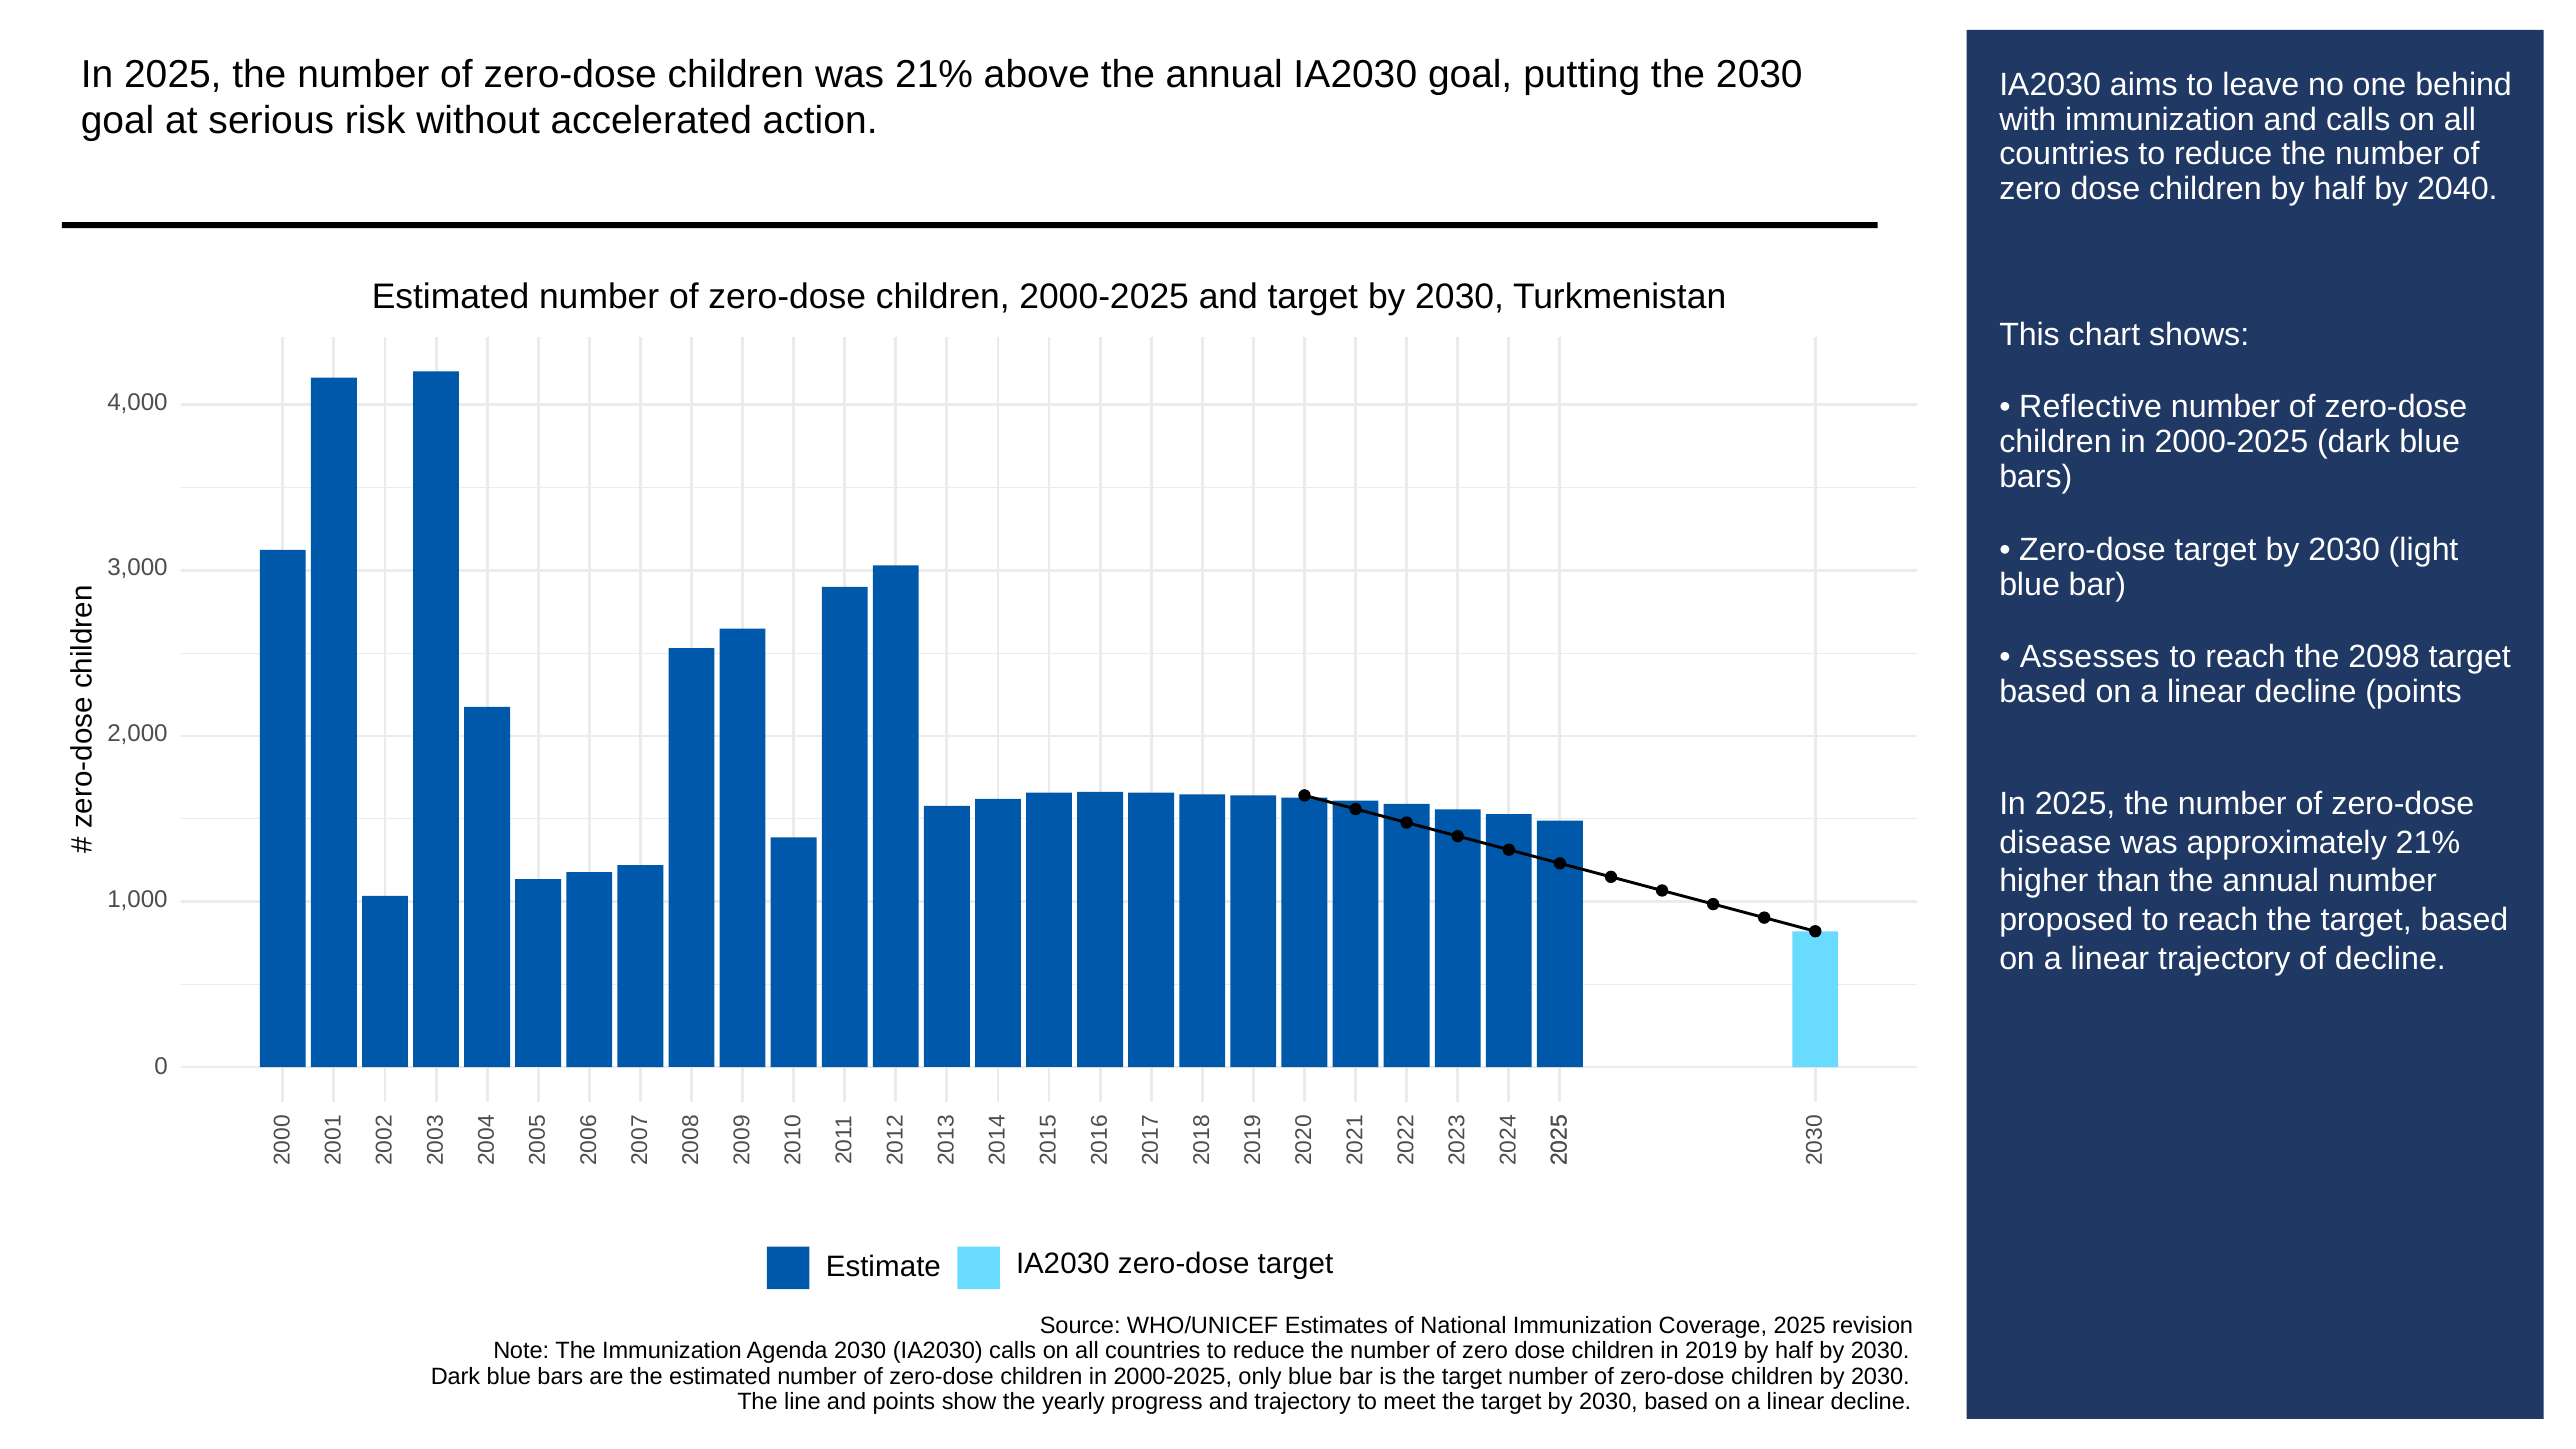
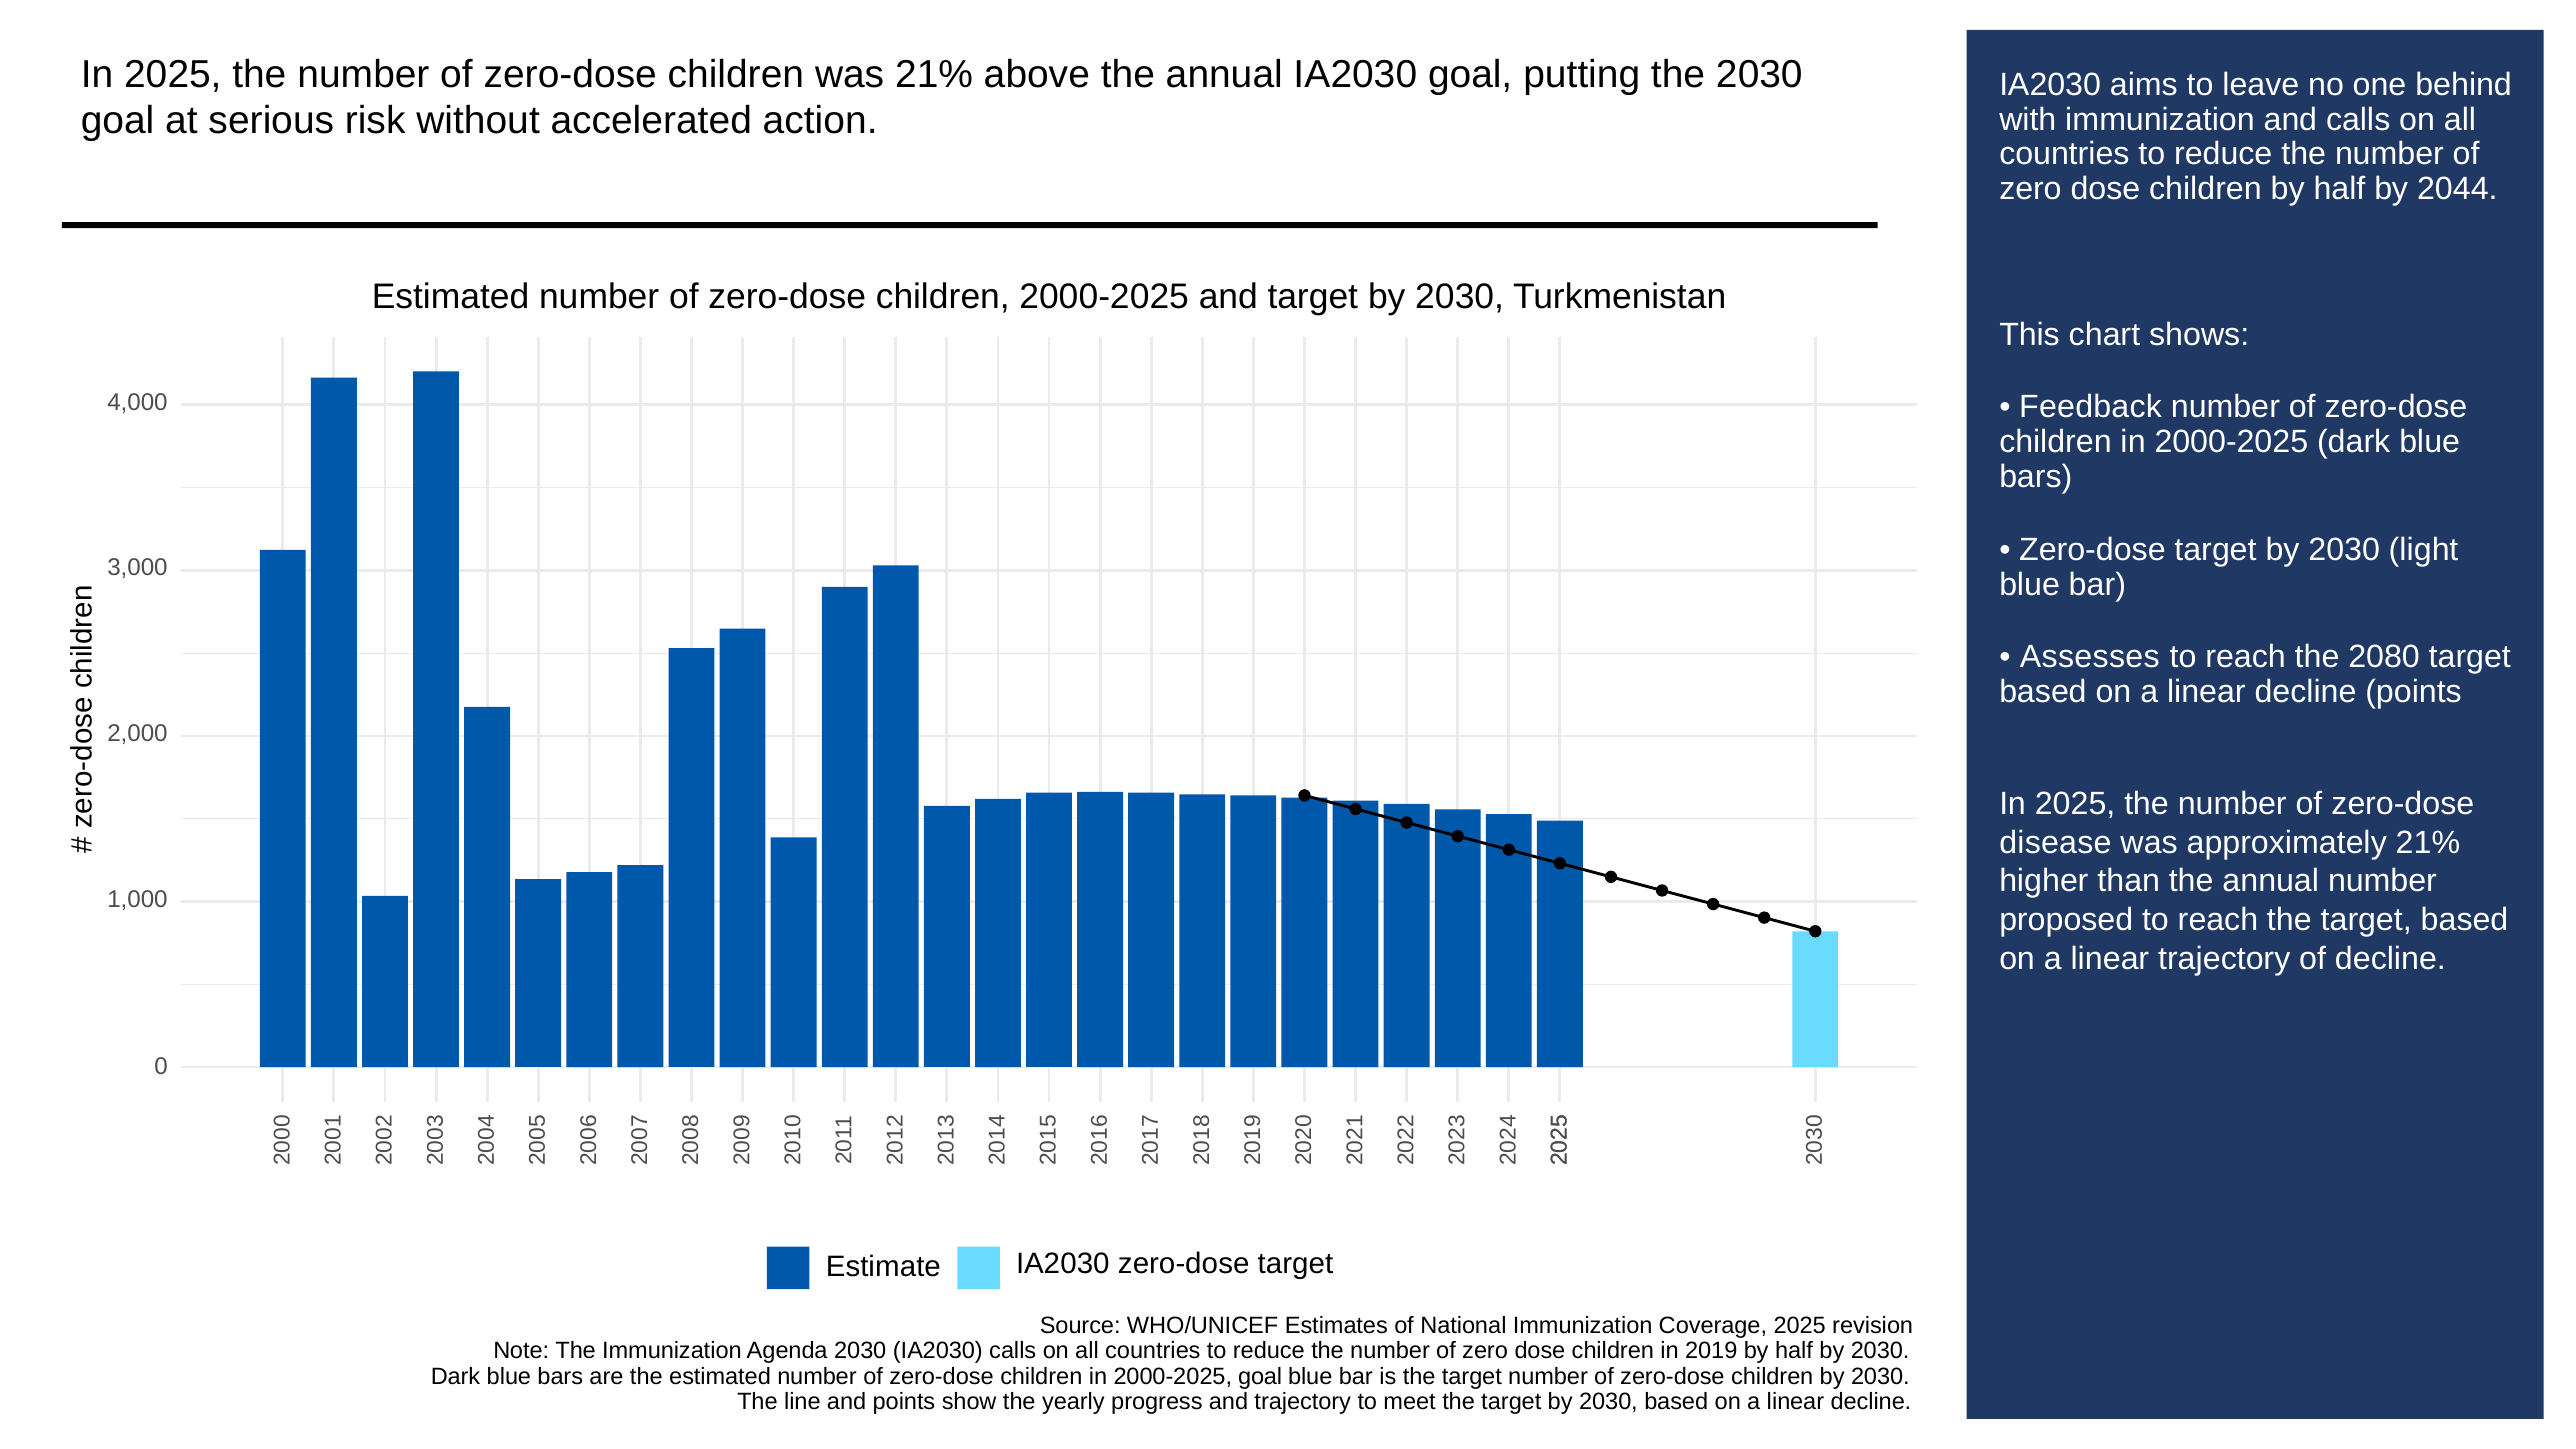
2040: 2040 -> 2044 (2457, 189)
Reflective: Reflective -> Feedback (2091, 407)
2098: 2098 -> 2080 (2384, 657)
2000-2025 only: only -> goal (1260, 1377)
